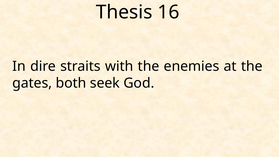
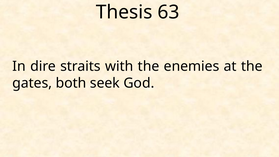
16: 16 -> 63 (168, 12)
